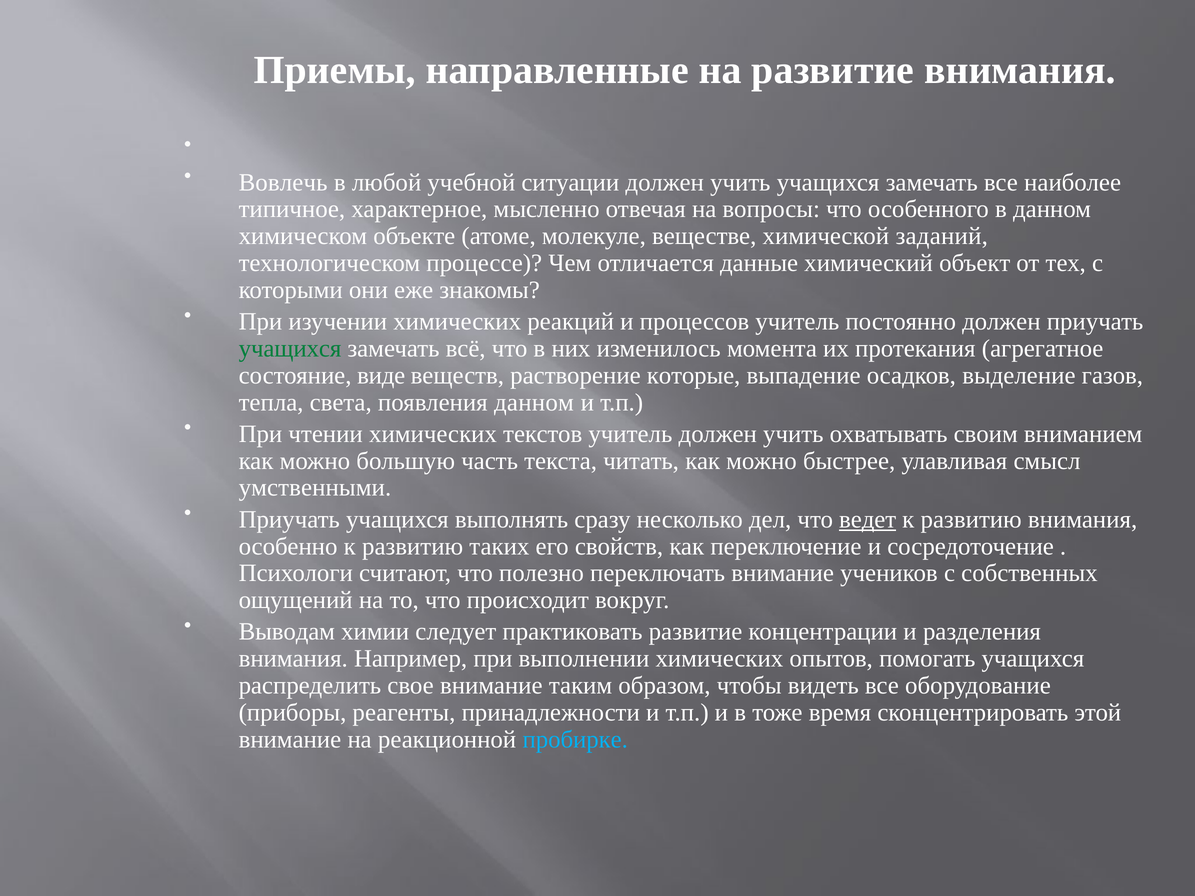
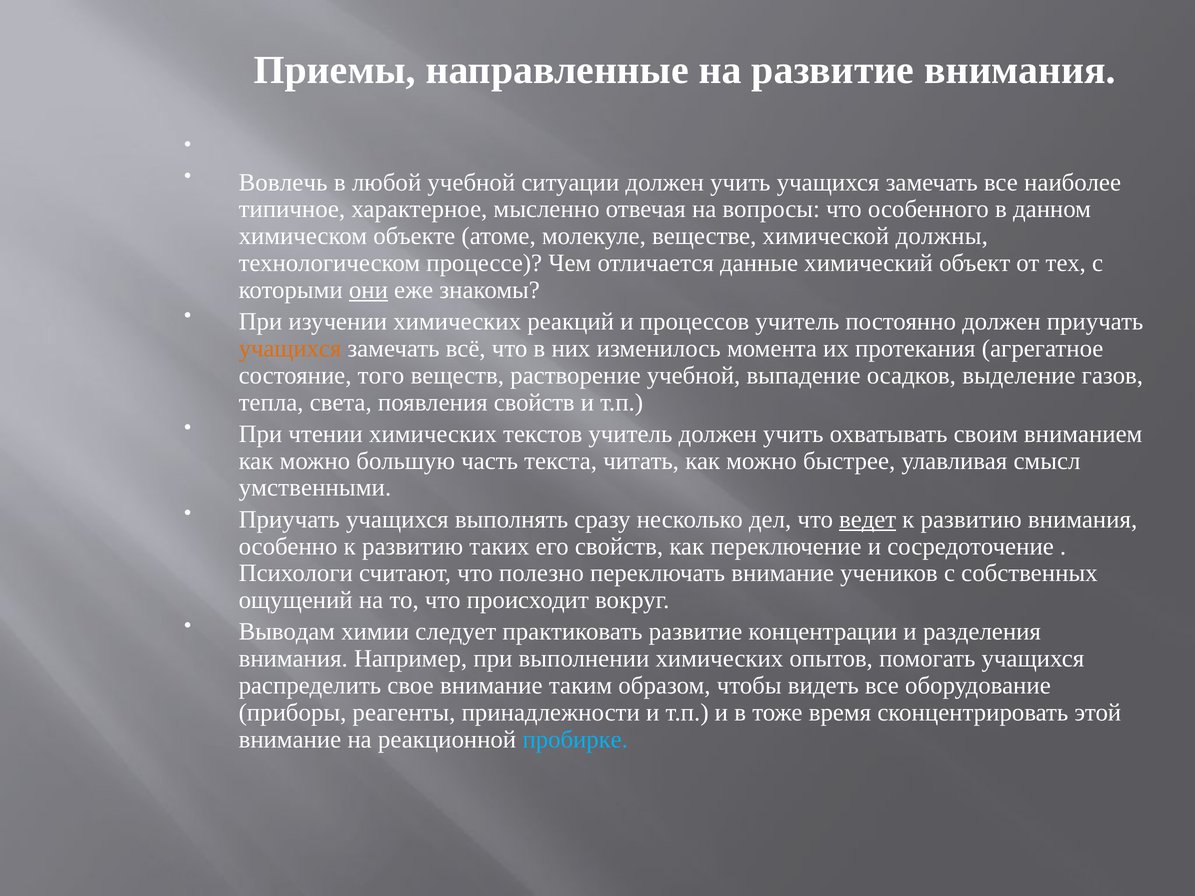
заданий: заданий -> должны (942, 236)
они underline: none -> present (368, 290)
учащихся colour: green -> orange (290, 349)
виде: виде -> того (381, 376)
растворение которые: которые -> учебной (694, 376)
появления данном: данном -> свойств (534, 402)
